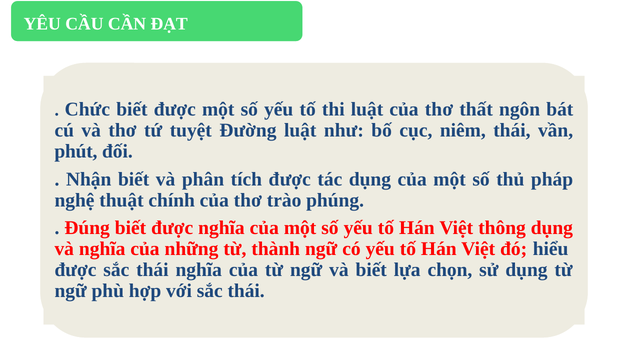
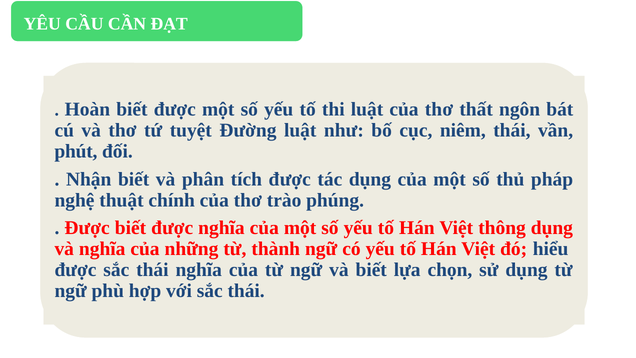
Chức: Chức -> Hoàn (87, 109)
Đúng: Đúng -> Được (87, 228)
